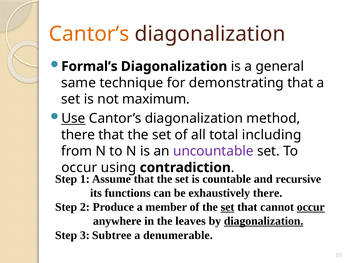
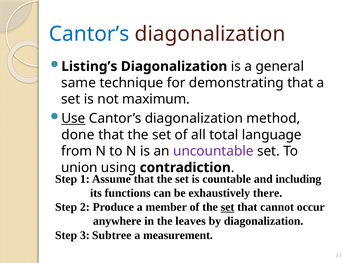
Cantor’s colour: orange -> blue (89, 34)
Formal’s: Formal’s -> Listing’s (89, 66)
there: there -> done (78, 135)
including: including -> language (272, 135)
occur: occur -> union (79, 167)
recursive: recursive -> including (298, 179)
occur underline: present -> none (311, 207)
diagonalization underline: present -> none (264, 221)
denumerable: denumerable -> measurement (178, 235)
